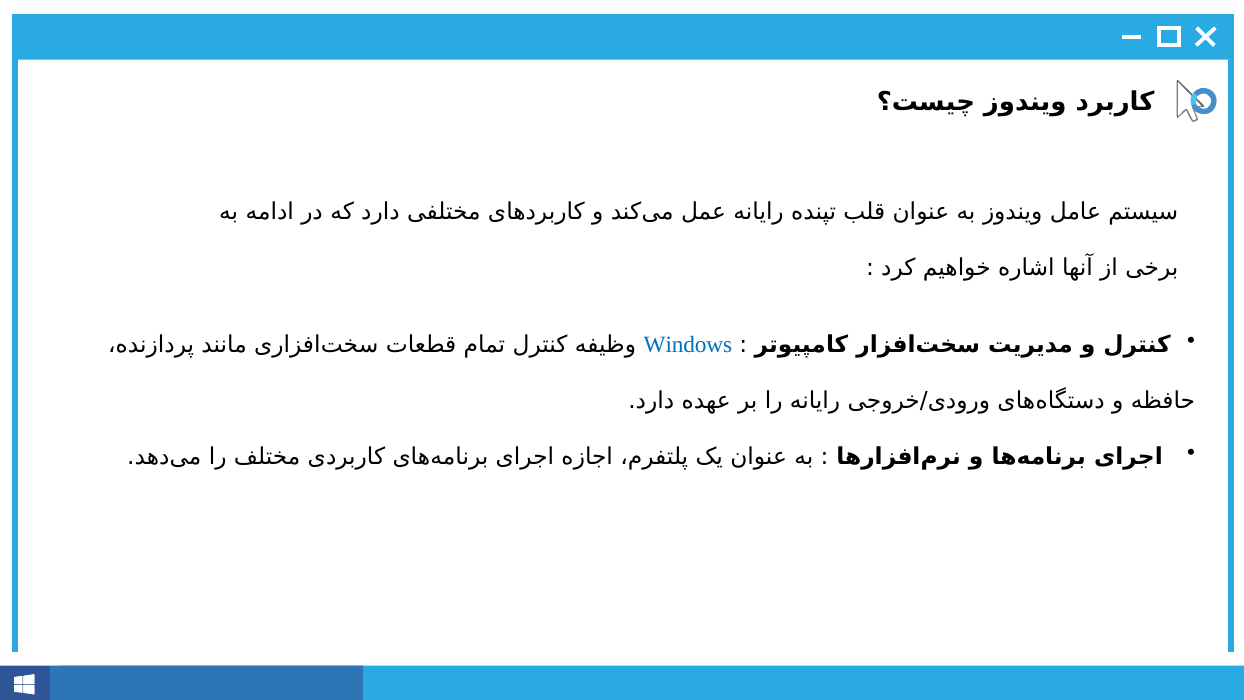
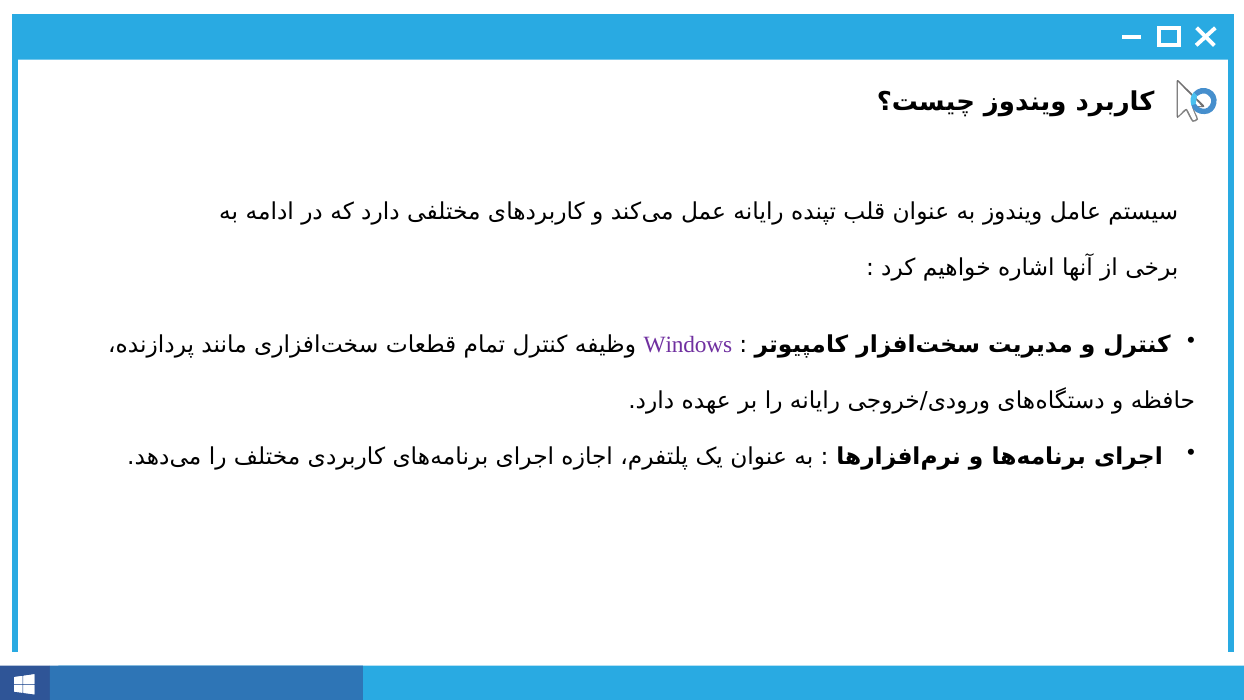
Windows colour: blue -> purple (688, 344)
